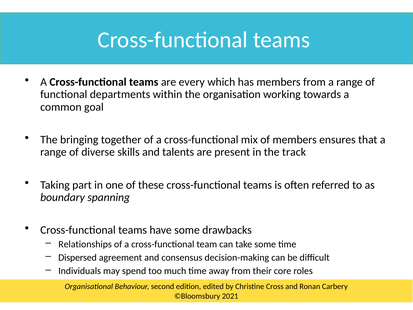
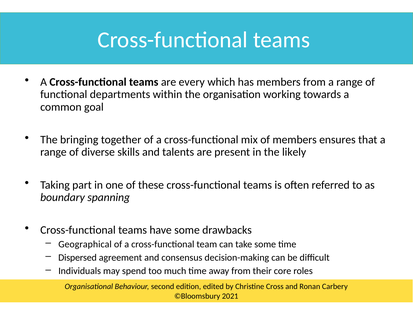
track: track -> likely (294, 152)
Relationships: Relationships -> Geographical (85, 244)
